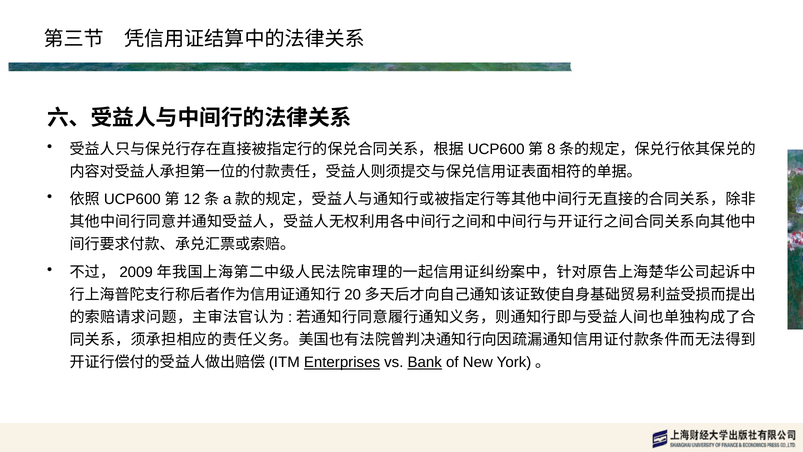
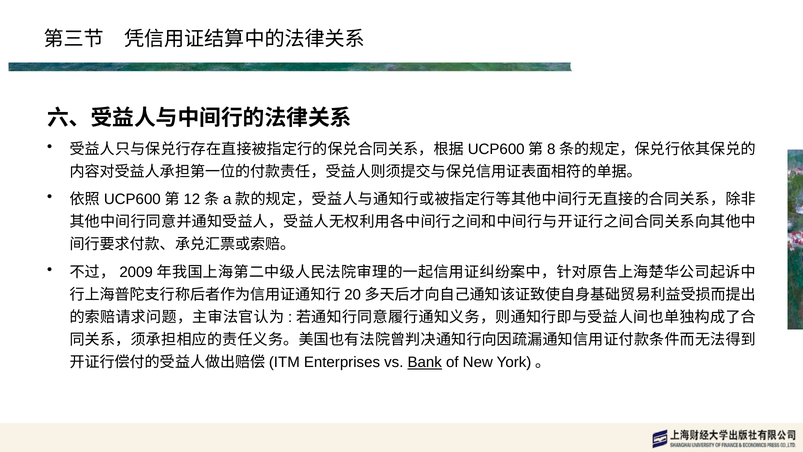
Enterprises underline: present -> none (342, 362)
